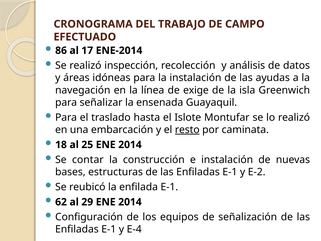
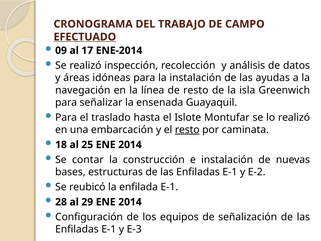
EFECTUADO underline: none -> present (85, 37)
86: 86 -> 09 (61, 50)
de exige: exige -> resto (196, 90)
62: 62 -> 28 (61, 202)
E-4: E-4 -> E-3 (134, 229)
